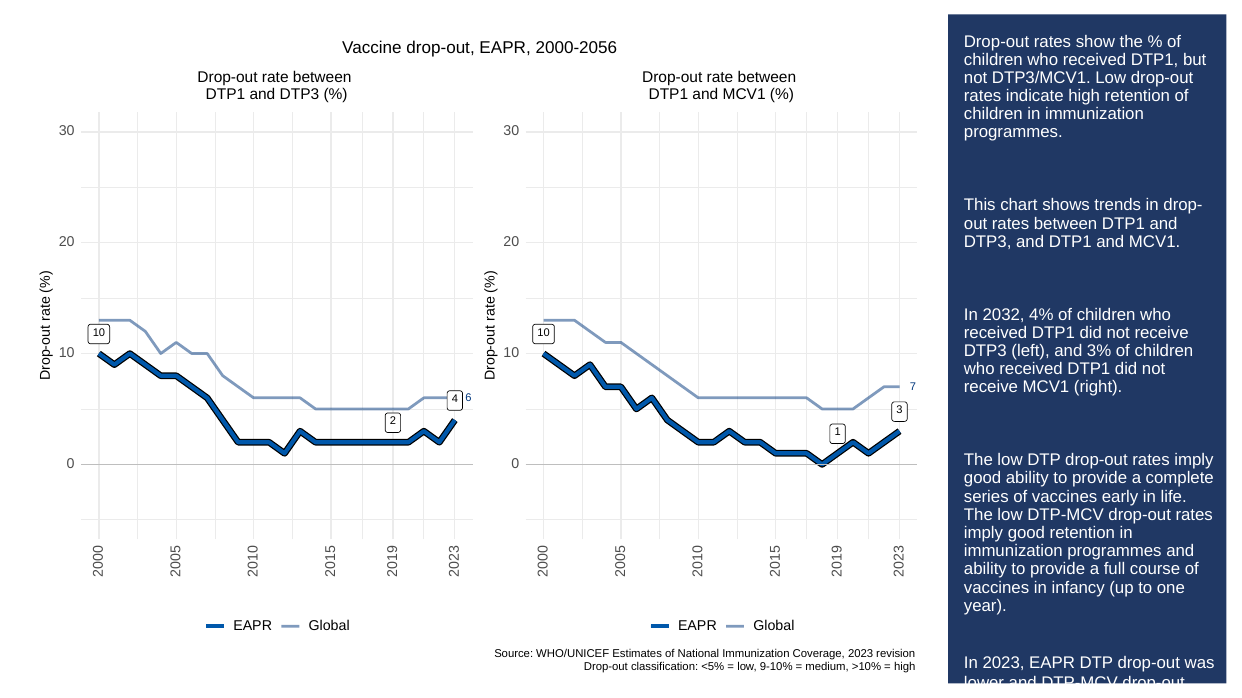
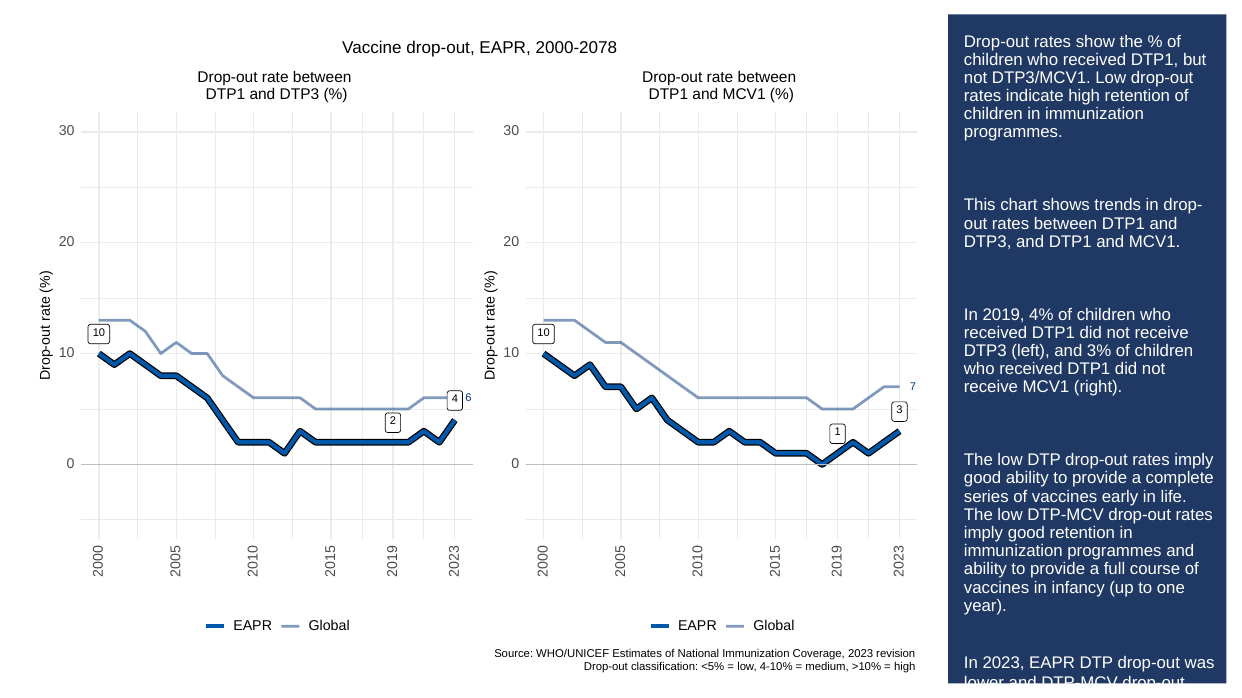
2000-2056: 2000-2056 -> 2000-2078 (576, 48)
2032: 2032 -> 2019 (1004, 315)
9-10%: 9-10% -> 4-10% (776, 667)
